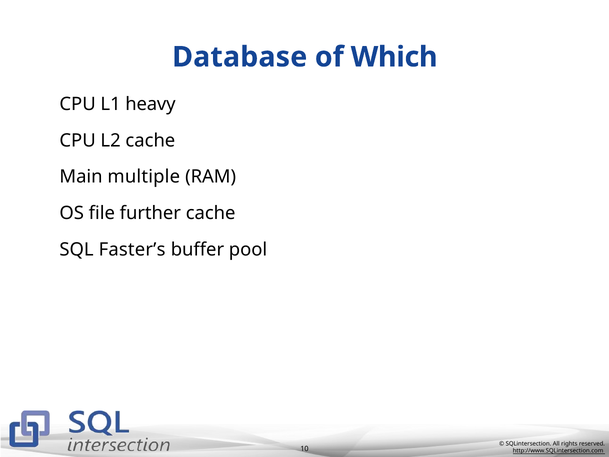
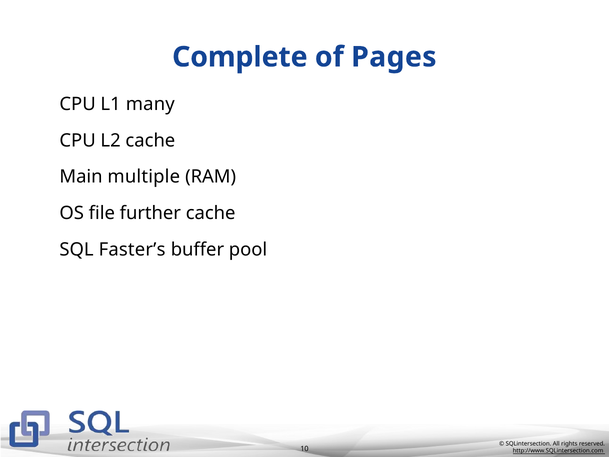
Database: Database -> Complete (240, 57)
Which: Which -> Pages (394, 57)
heavy: heavy -> many (150, 104)
